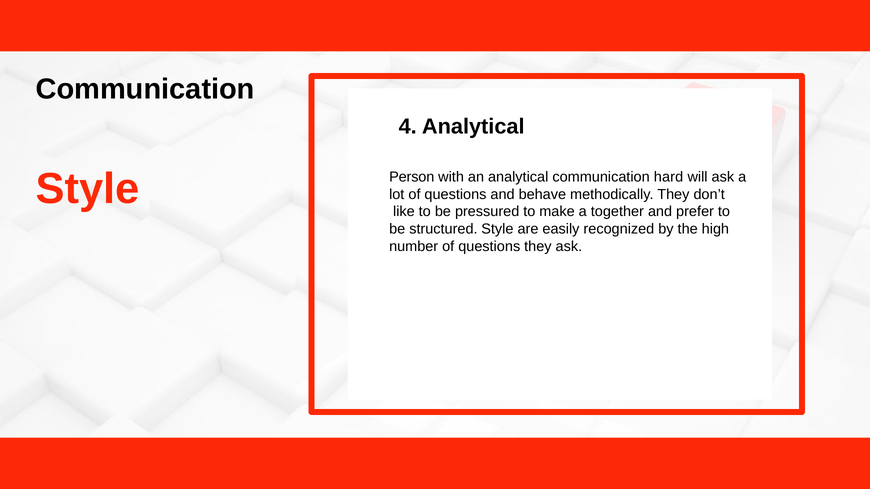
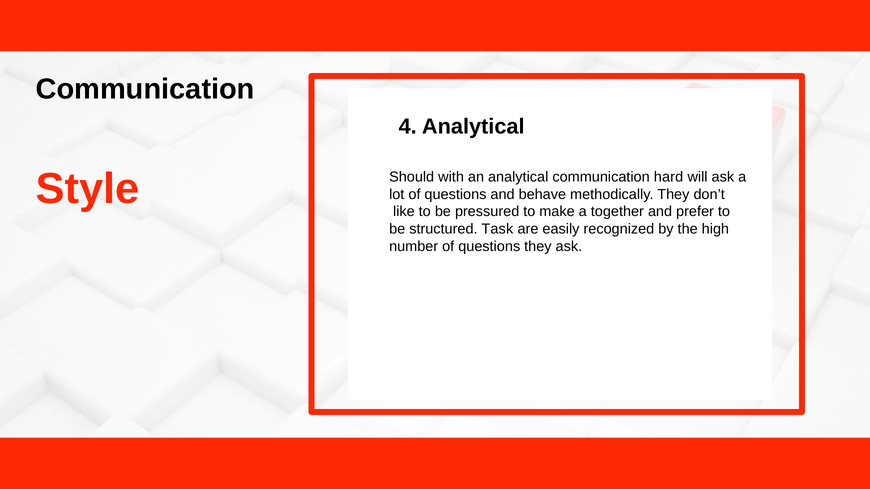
Person: Person -> Should (412, 177)
structured Style: Style -> Task (497, 229)
